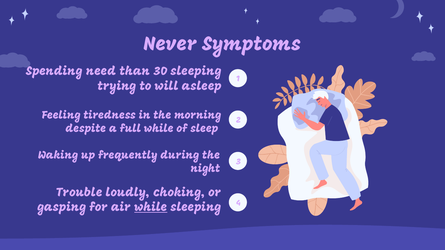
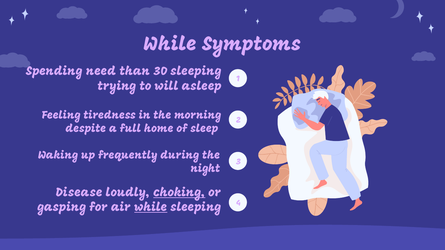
Never: Never -> While (170, 44)
full while: while -> home (159, 129)
Trouble: Trouble -> Disease (79, 193)
choking underline: none -> present (179, 193)
